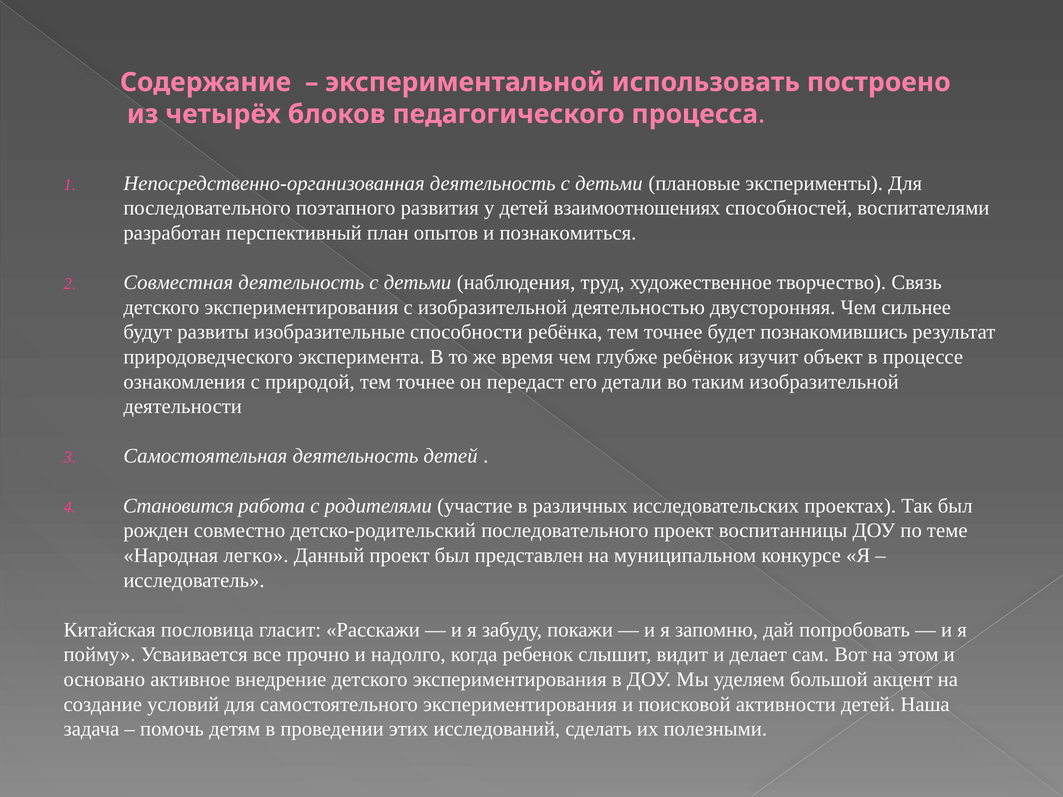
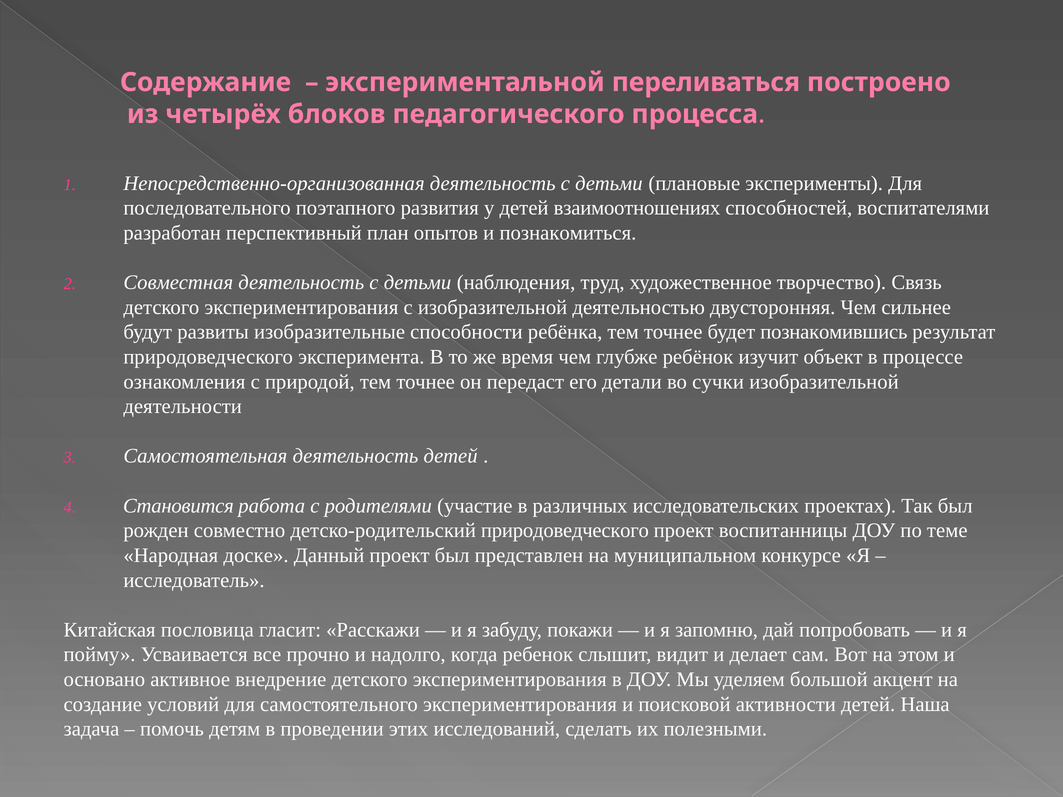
использовать: использовать -> переливаться (706, 82)
таким: таким -> сучки (718, 382)
детско-родительский последовательного: последовательного -> природоведческого (565, 531)
легко: легко -> доске (256, 556)
